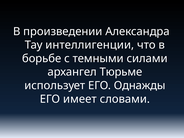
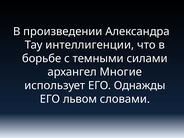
Тюрьме: Тюрьме -> Многие (121, 72)
имеет: имеет -> львом (80, 99)
